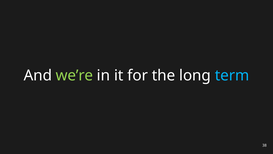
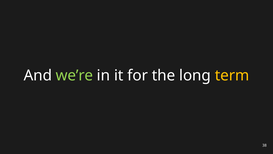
term colour: light blue -> yellow (232, 75)
